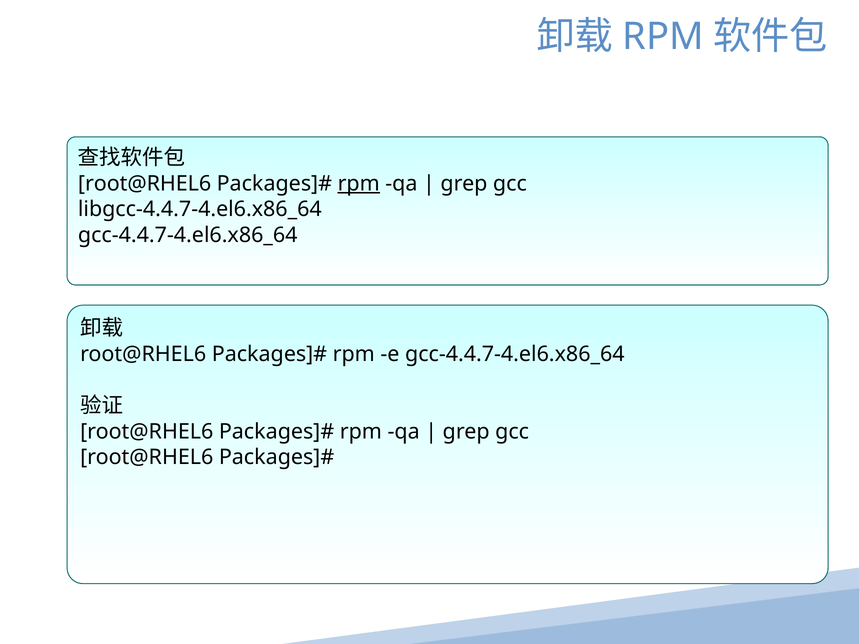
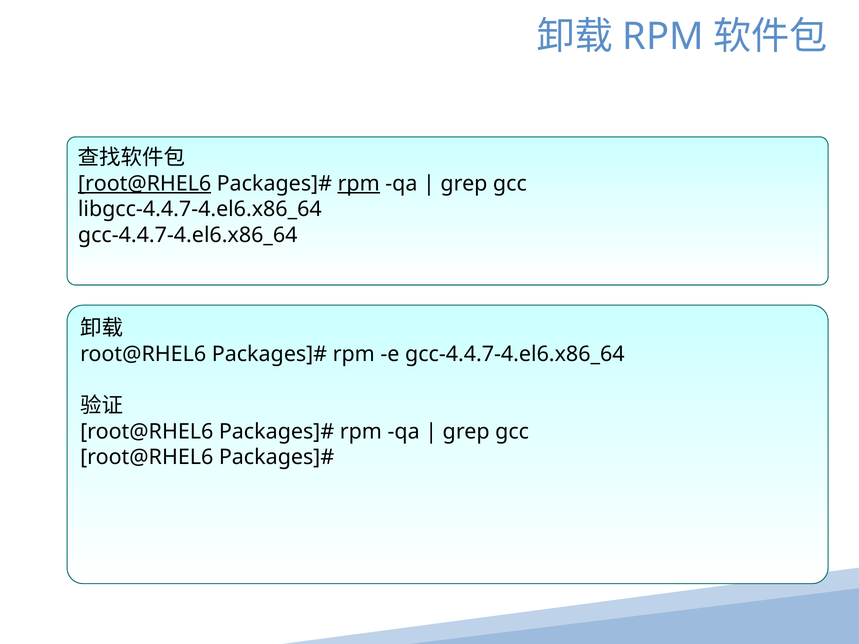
root@RHEL6 underline: none -> present (145, 184)
